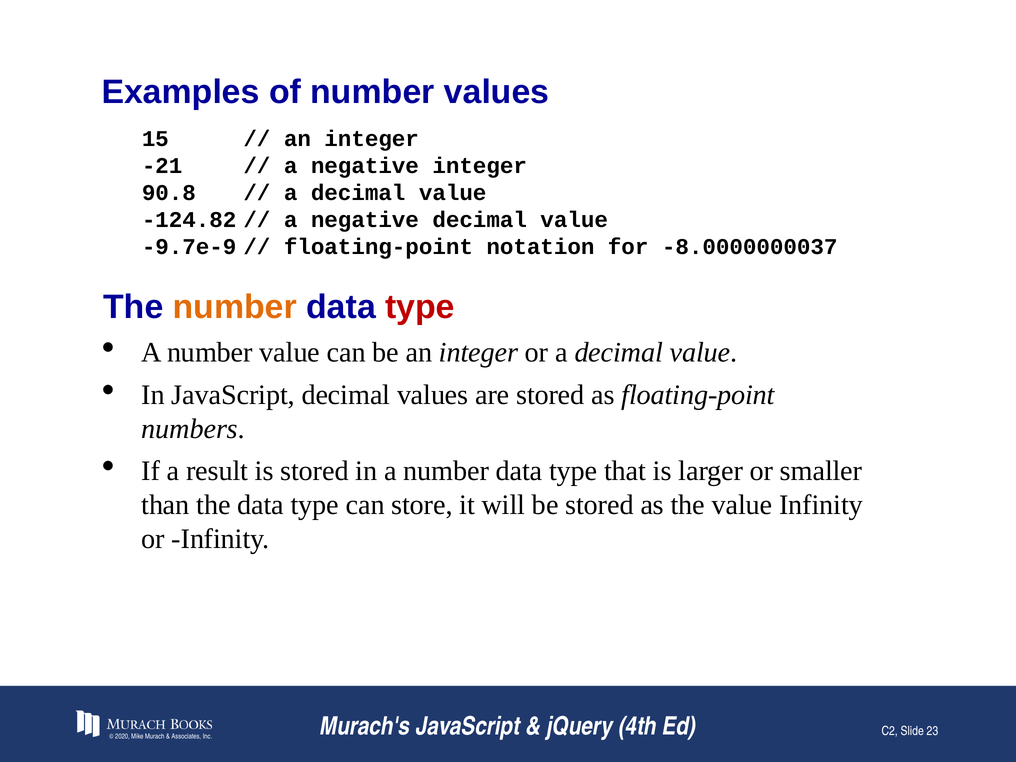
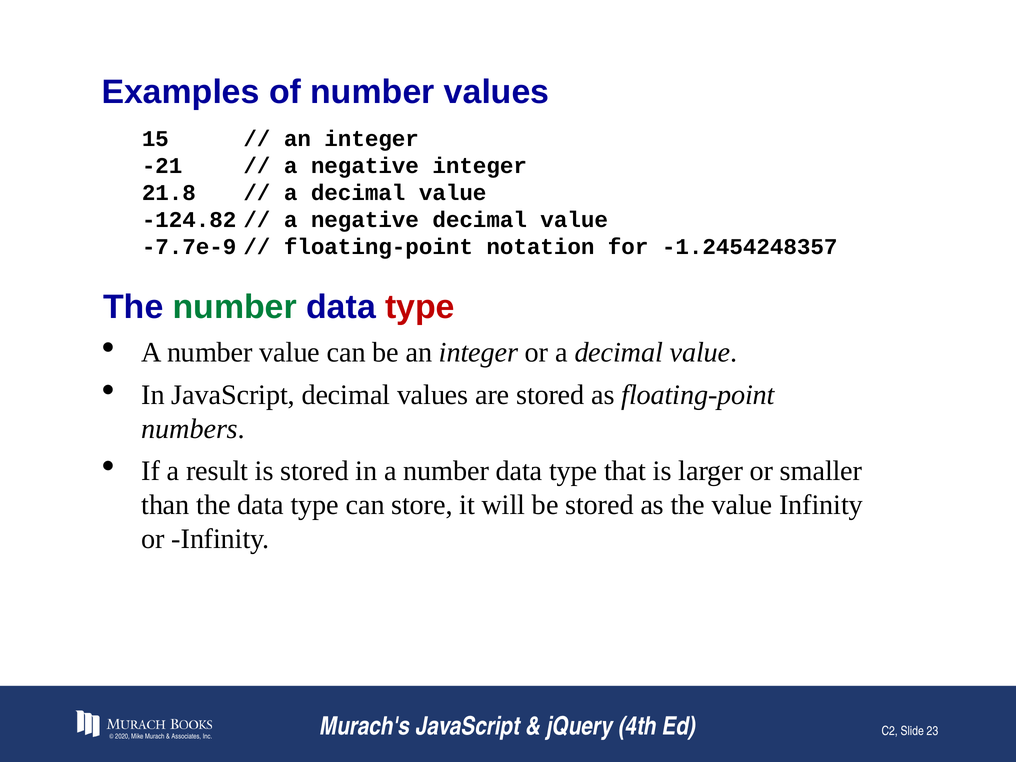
90.8: 90.8 -> 21.8 (169, 193)
-9.7e-9: -9.7e-9 -> -7.7e-9 (189, 247)
-8.0000000037: -8.0000000037 -> -1.2454248357 (750, 247)
number colour: orange -> green (235, 307)
